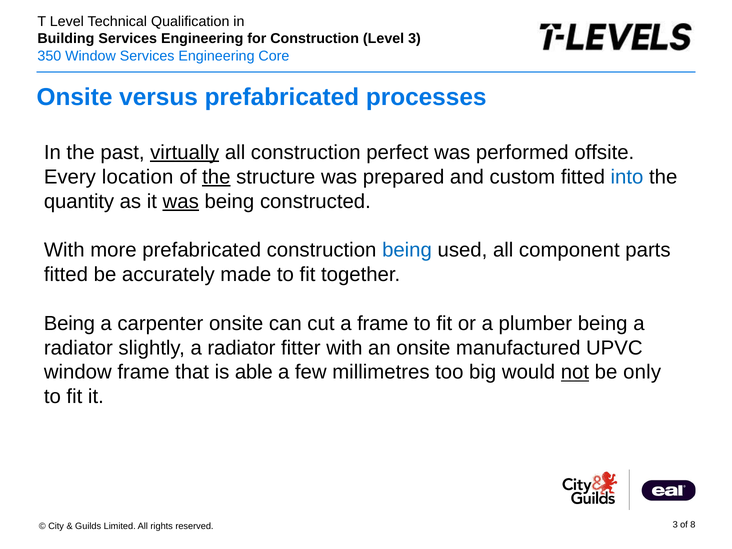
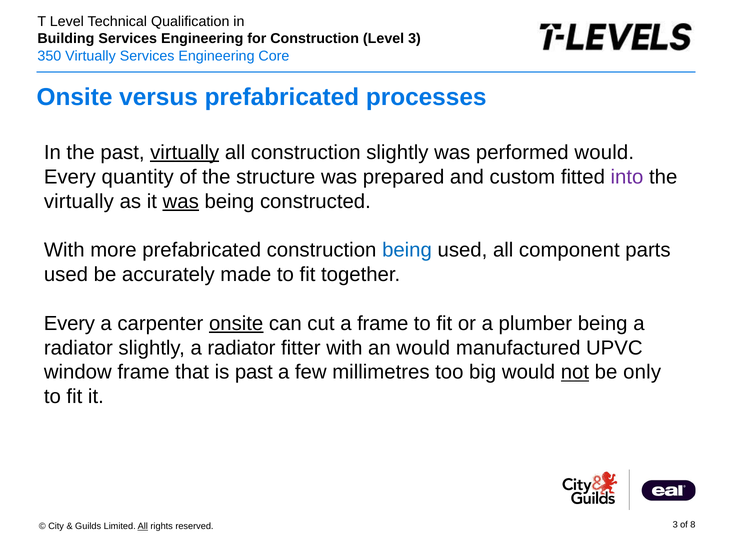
Window: Window -> Virtually (90, 56)
construction perfect: perfect -> slightly (397, 153)
performed offsite: offsite -> would (604, 153)
location: location -> quantity (138, 177)
the underline: present -> none (216, 177)
into colour: blue -> purple (627, 177)
quantity: quantity -> virtually (79, 201)
fitted: fitted -> used (66, 275)
Being: Being -> Every (69, 323)
onsite underline: none -> present (236, 323)
an onsite: onsite -> would (423, 348)
is able: able -> past (254, 372)
All underline: none -> present (143, 526)
